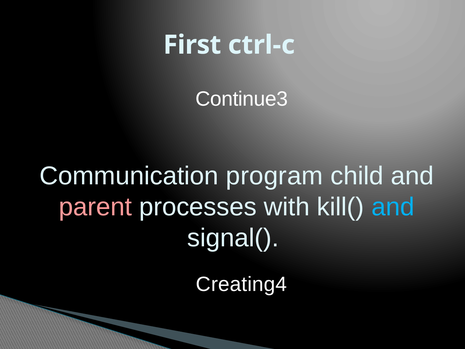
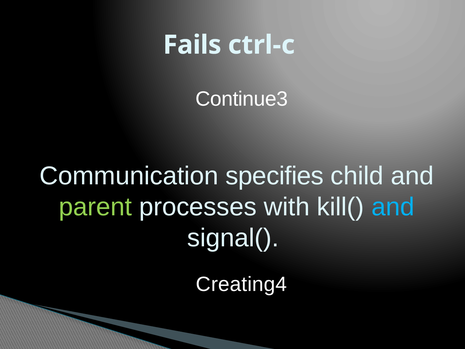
First: First -> Fails (192, 45)
program: program -> specifies (275, 176)
parent colour: pink -> light green (95, 207)
